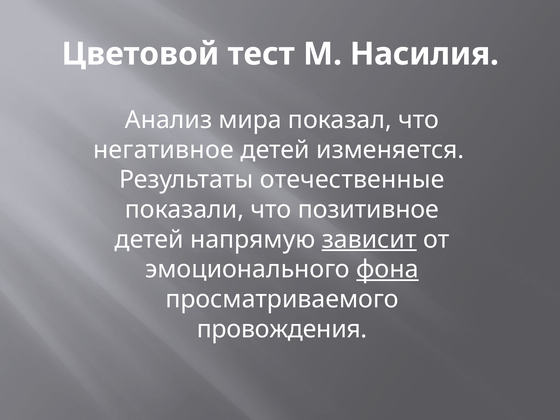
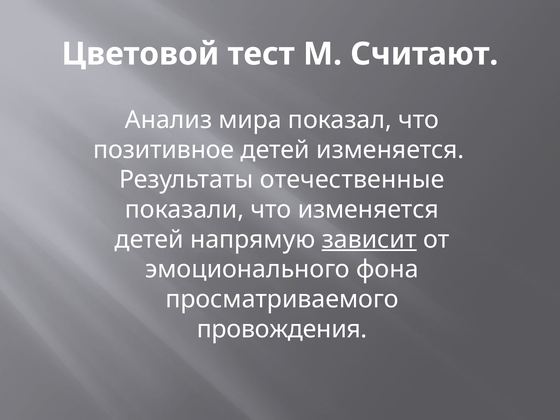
Насилия: Насилия -> Считают (424, 54)
негативное: негативное -> позитивное (164, 150)
что позитивное: позитивное -> изменяется (368, 210)
фона underline: present -> none (387, 269)
